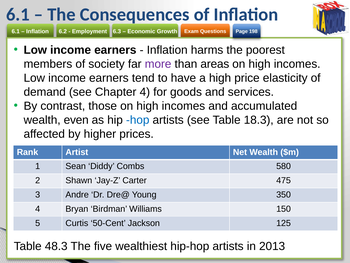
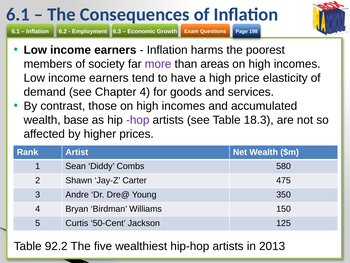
even: even -> base (76, 120)
hop colour: blue -> purple (138, 120)
48.3: 48.3 -> 92.2 (56, 246)
